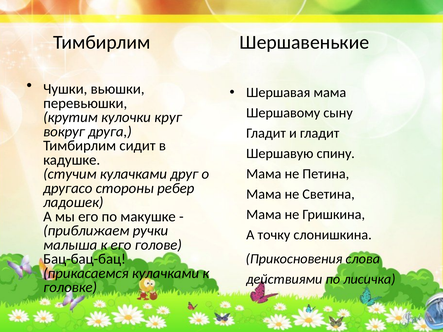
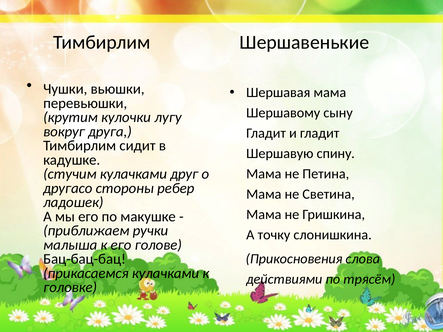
круг: круг -> лугу (168, 117)
лисичка: лисичка -> трясём (369, 279)
